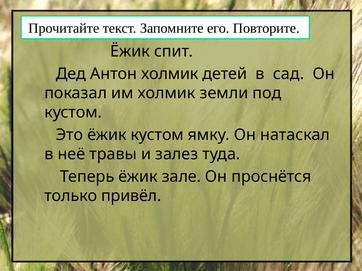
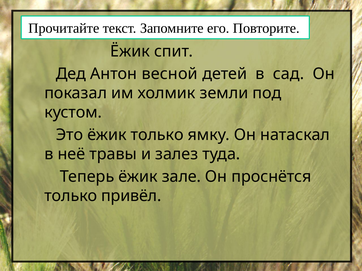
Антон холмик: холмик -> весной (170, 74)
ёжик кустом: кустом -> только (157, 135)
